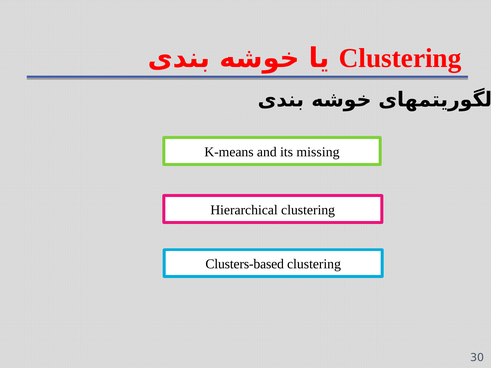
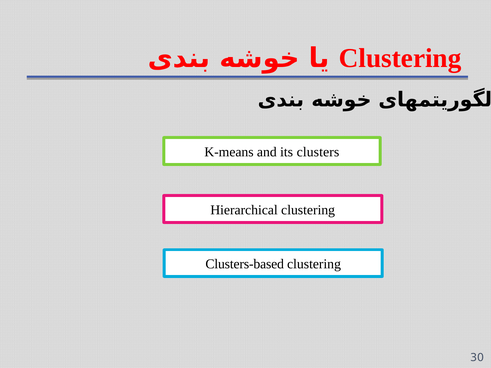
missing: missing -> clusters (318, 152)
